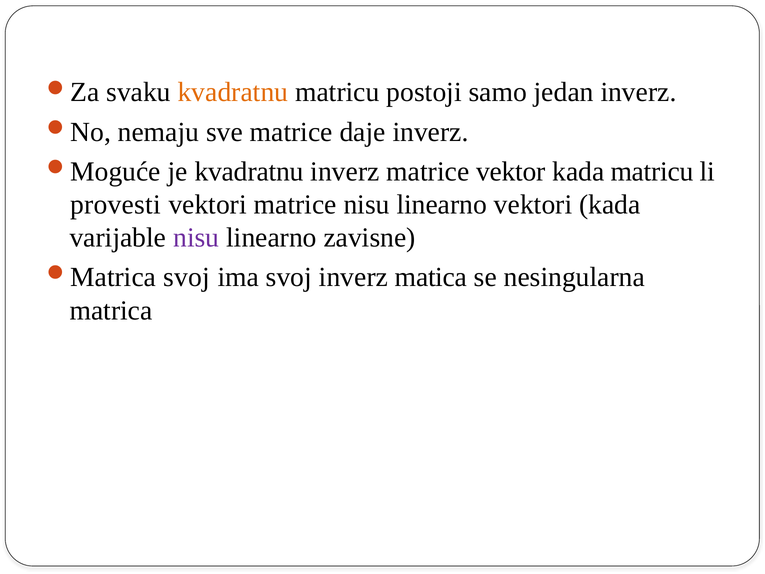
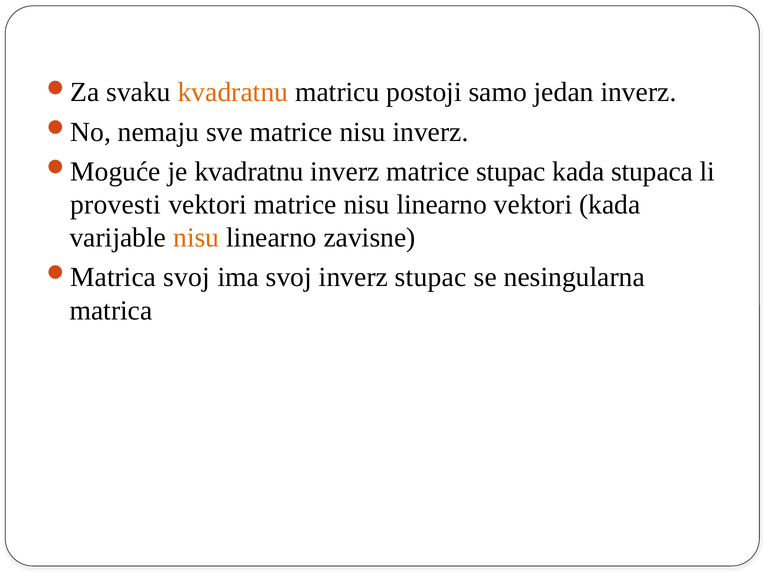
sve matrice daje: daje -> nisu (363, 132)
matrice vektor: vektor -> stupac (511, 171)
kada matricu: matricu -> stupaca (652, 171)
nisu colour: purple -> orange (196, 238)
inverz matica: matica -> stupac (431, 277)
